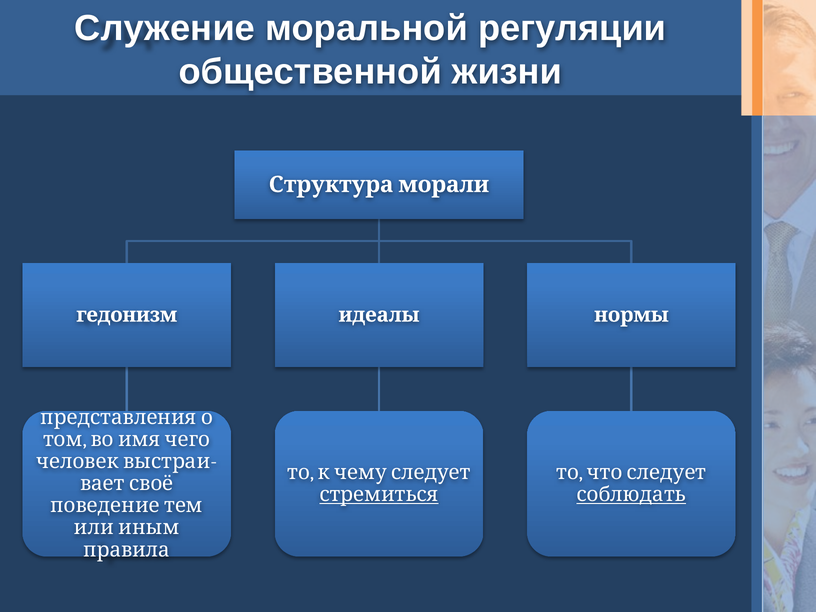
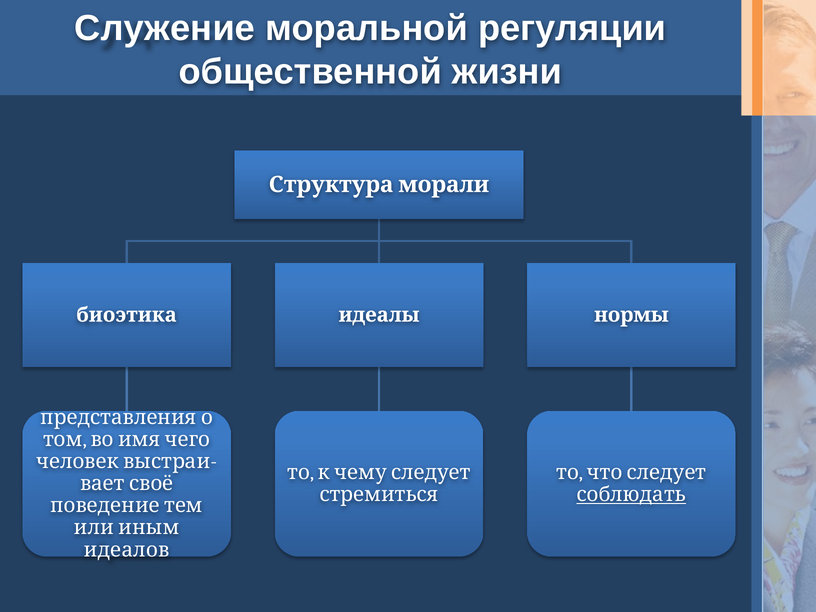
гедонизм: гедонизм -> биоэтика (127, 315)
стремиться underline: present -> none (379, 495)
правила: правила -> идеалов (127, 550)
